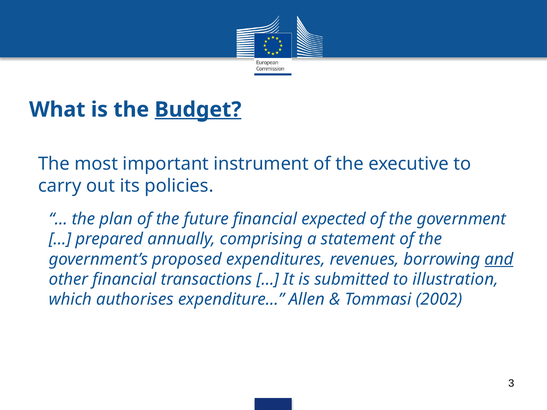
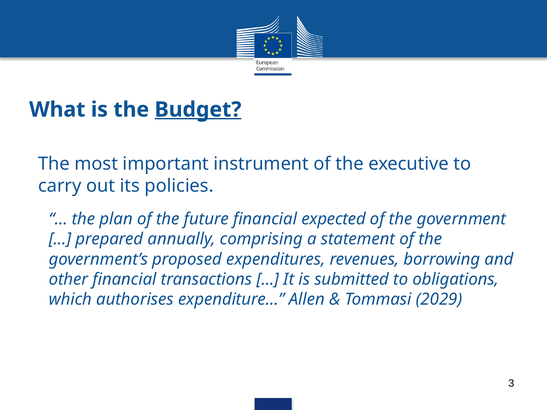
and underline: present -> none (499, 259)
illustration: illustration -> obligations (456, 279)
2002: 2002 -> 2029 (439, 299)
